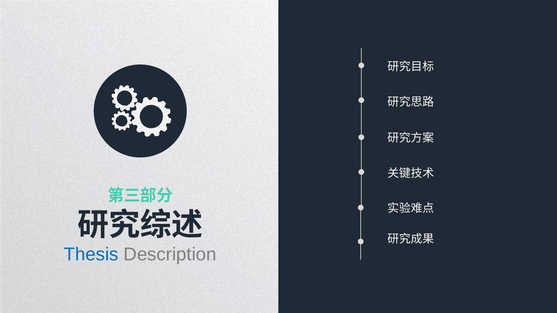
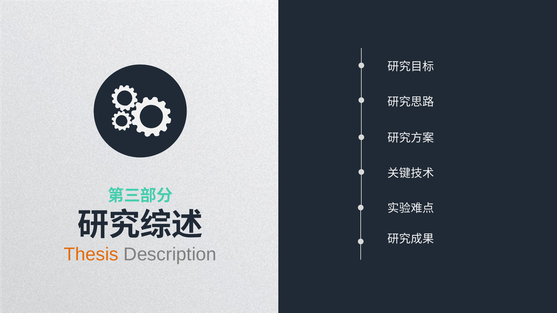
Thesis colour: blue -> orange (91, 255)
